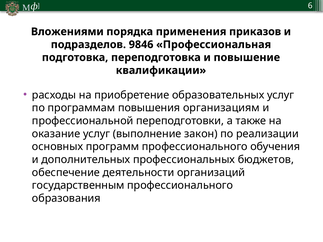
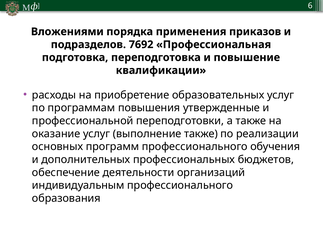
9846: 9846 -> 7692 (141, 45)
организациям: организациям -> утвержденные (221, 108)
выполнение закон: закон -> также (201, 134)
государственным: государственным -> индивидуальным (78, 186)
